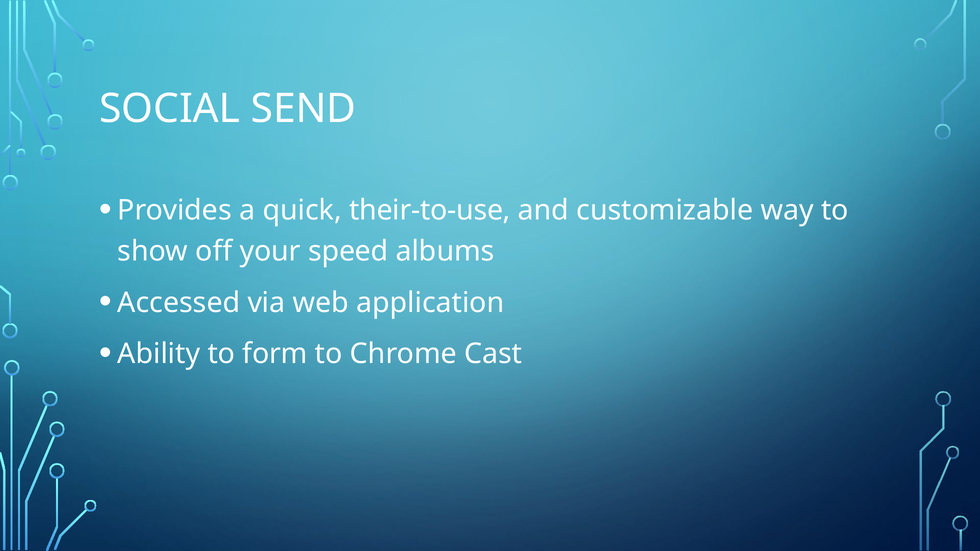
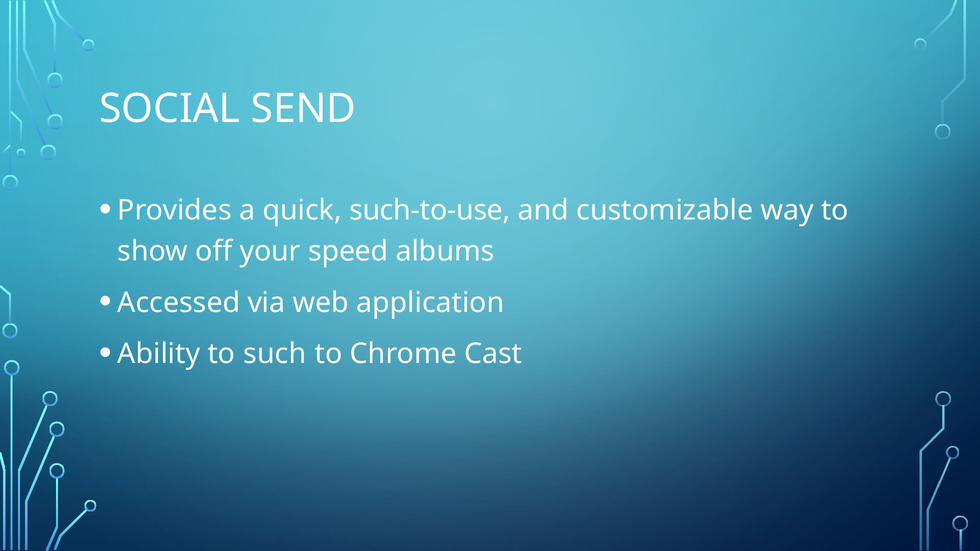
their-to-use: their-to-use -> such-to-use (430, 210)
form: form -> such (275, 354)
